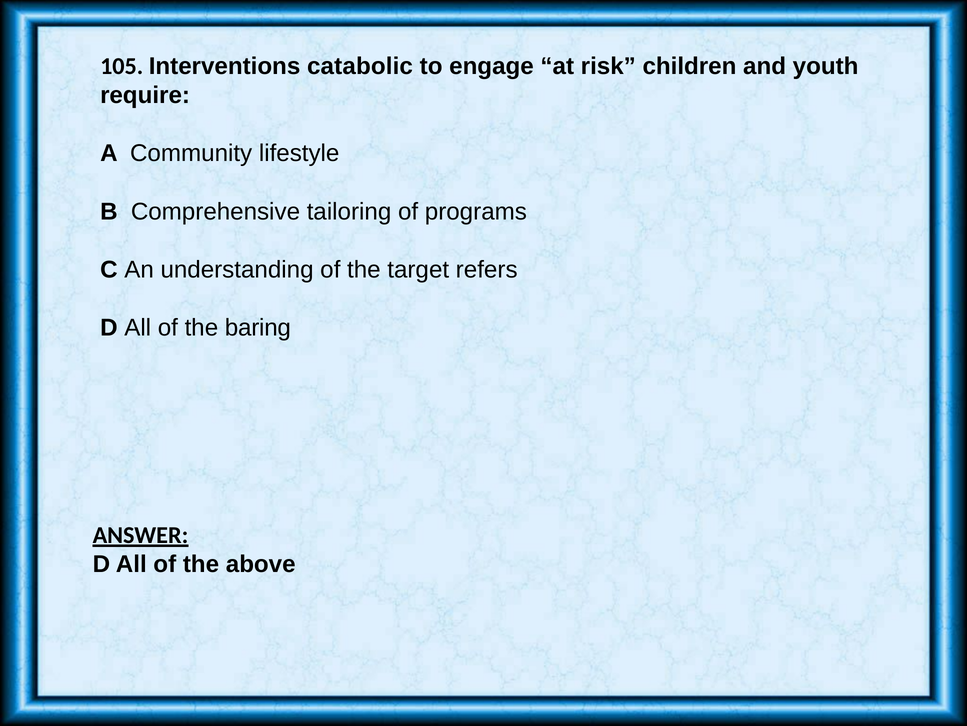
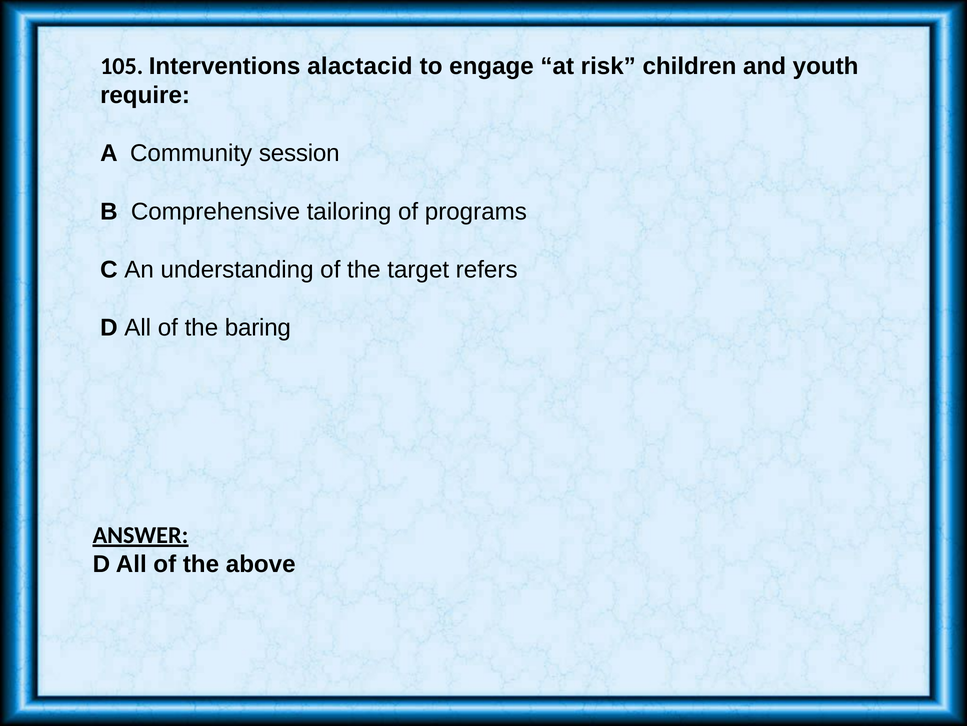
catabolic: catabolic -> alactacid (360, 66)
lifestyle: lifestyle -> session (299, 153)
